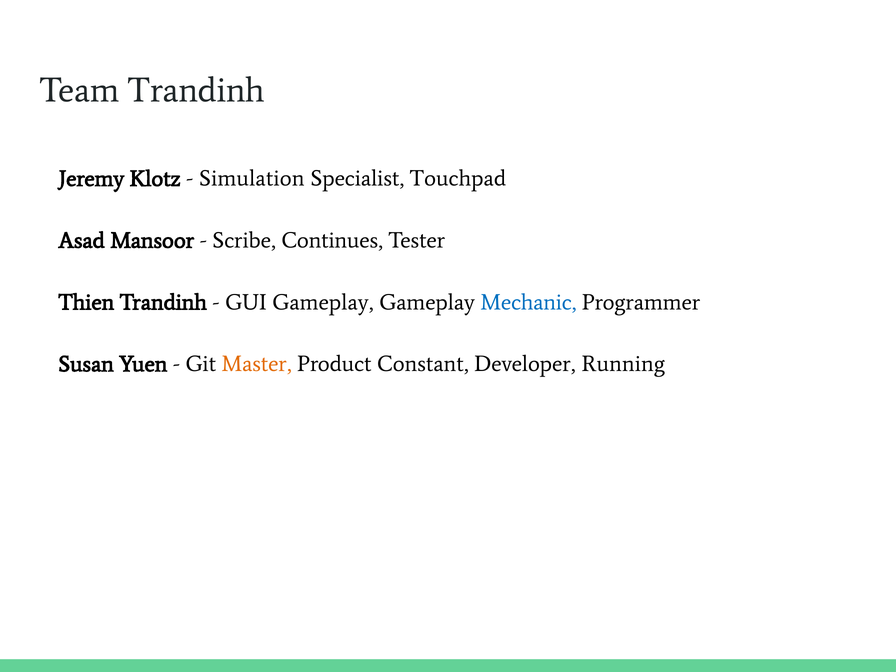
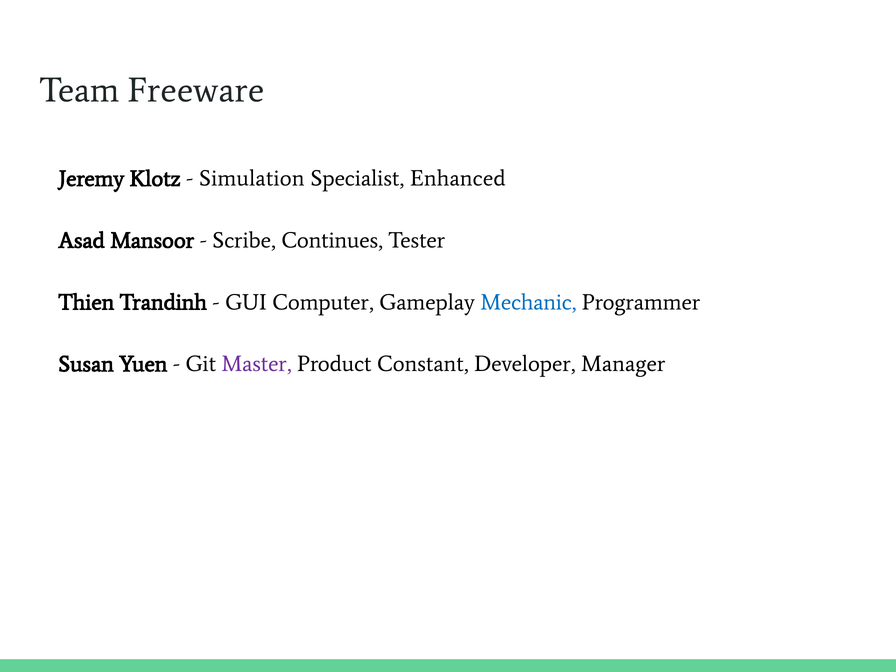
Team Trandinh: Trandinh -> Freeware (196, 90)
Touchpad: Touchpad -> Enhanced (458, 179)
GUI Gameplay: Gameplay -> Computer (323, 302)
Master colour: orange -> purple (257, 364)
Running: Running -> Manager (623, 364)
